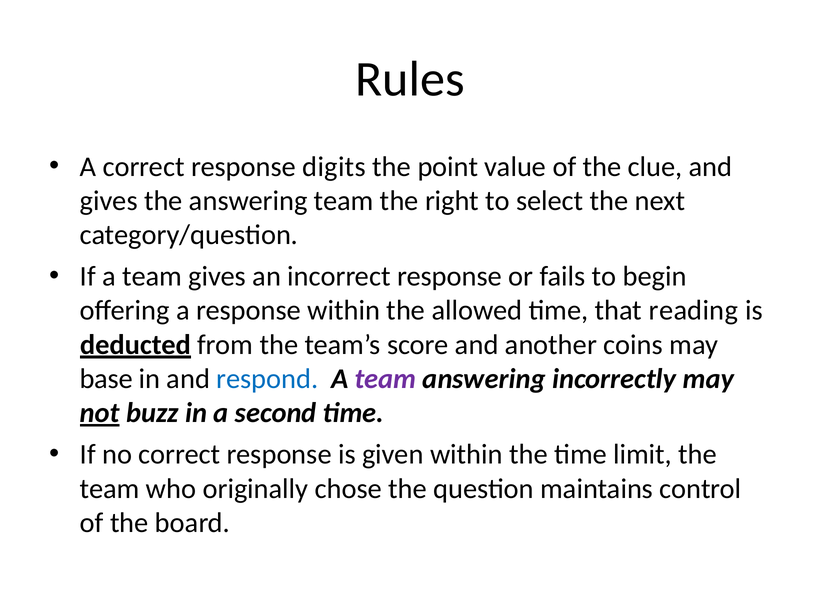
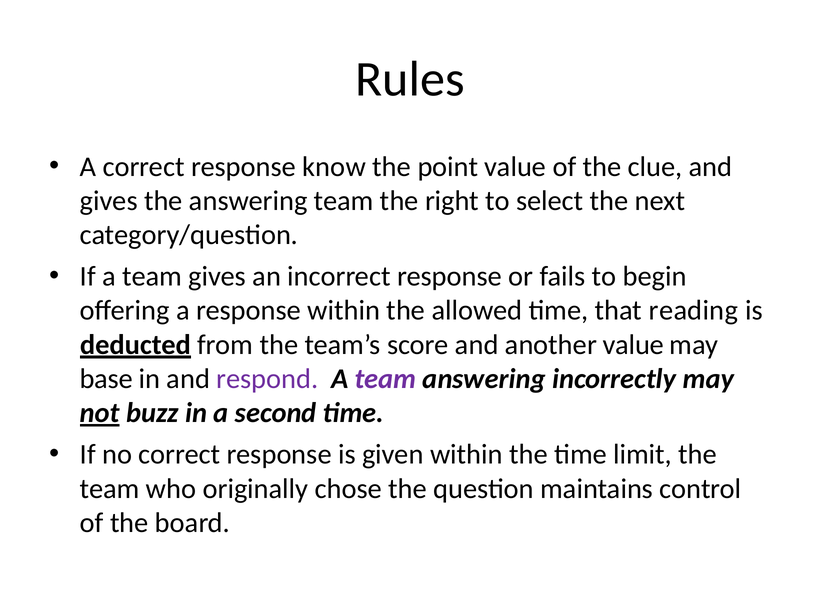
digits: digits -> know (334, 167)
another coins: coins -> value (633, 345)
respond colour: blue -> purple (267, 379)
